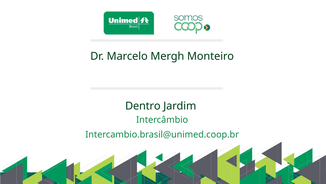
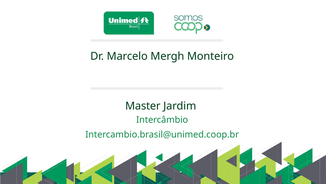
Dentro: Dentro -> Master (143, 106)
